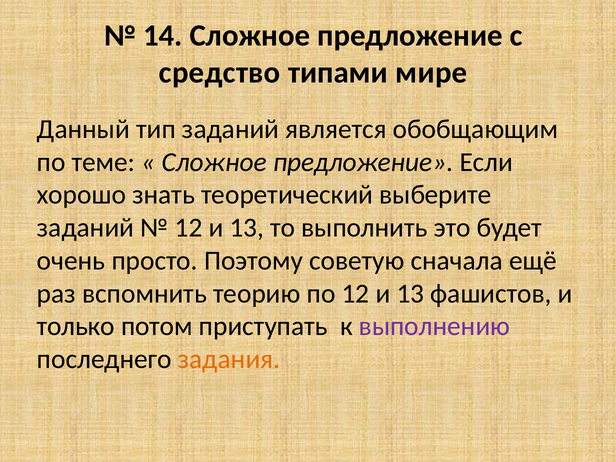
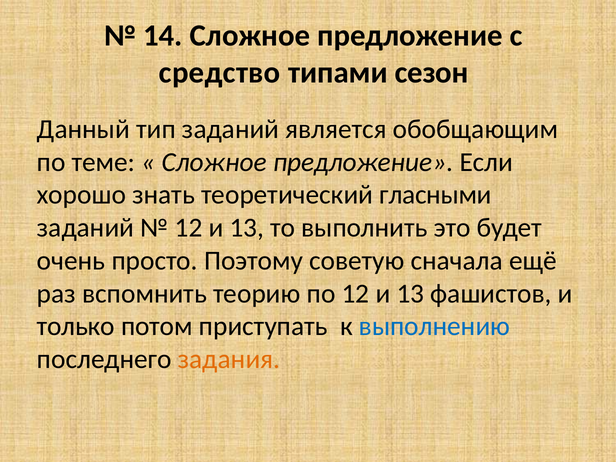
мире: мире -> сезон (432, 73)
выберите: выберите -> гласными (435, 195)
выполнению colour: purple -> blue (434, 326)
